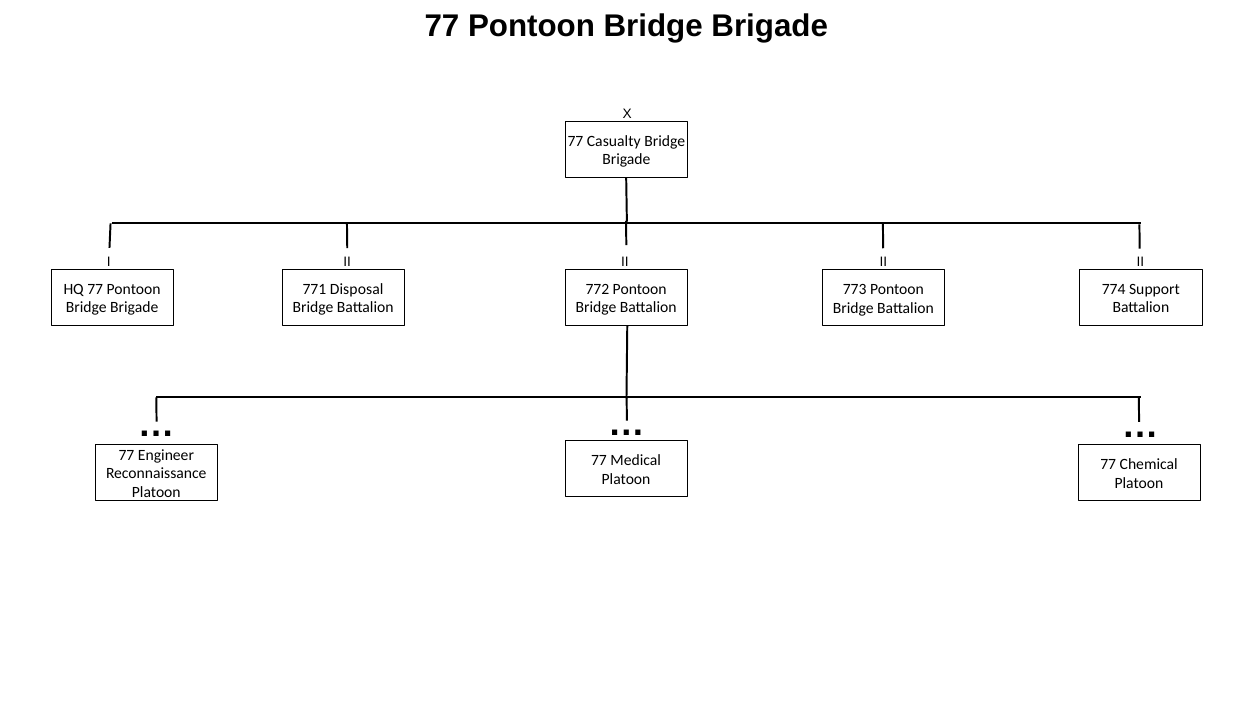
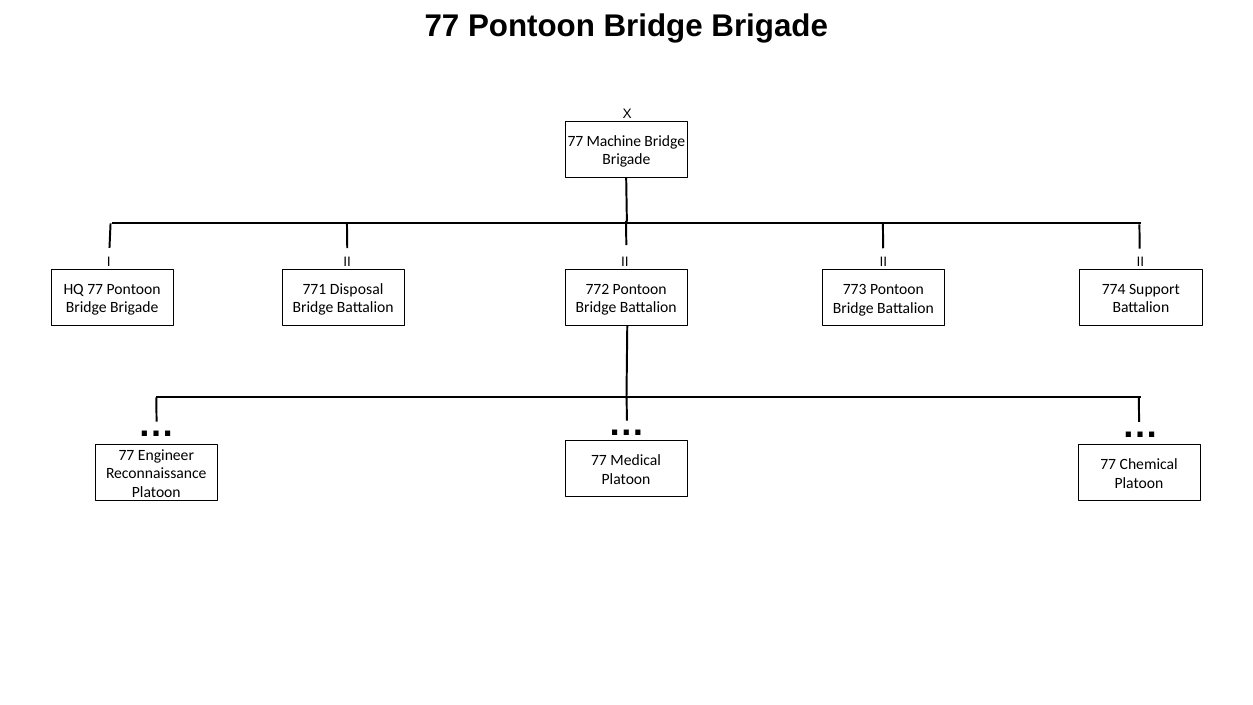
Casualty: Casualty -> Machine (614, 141)
